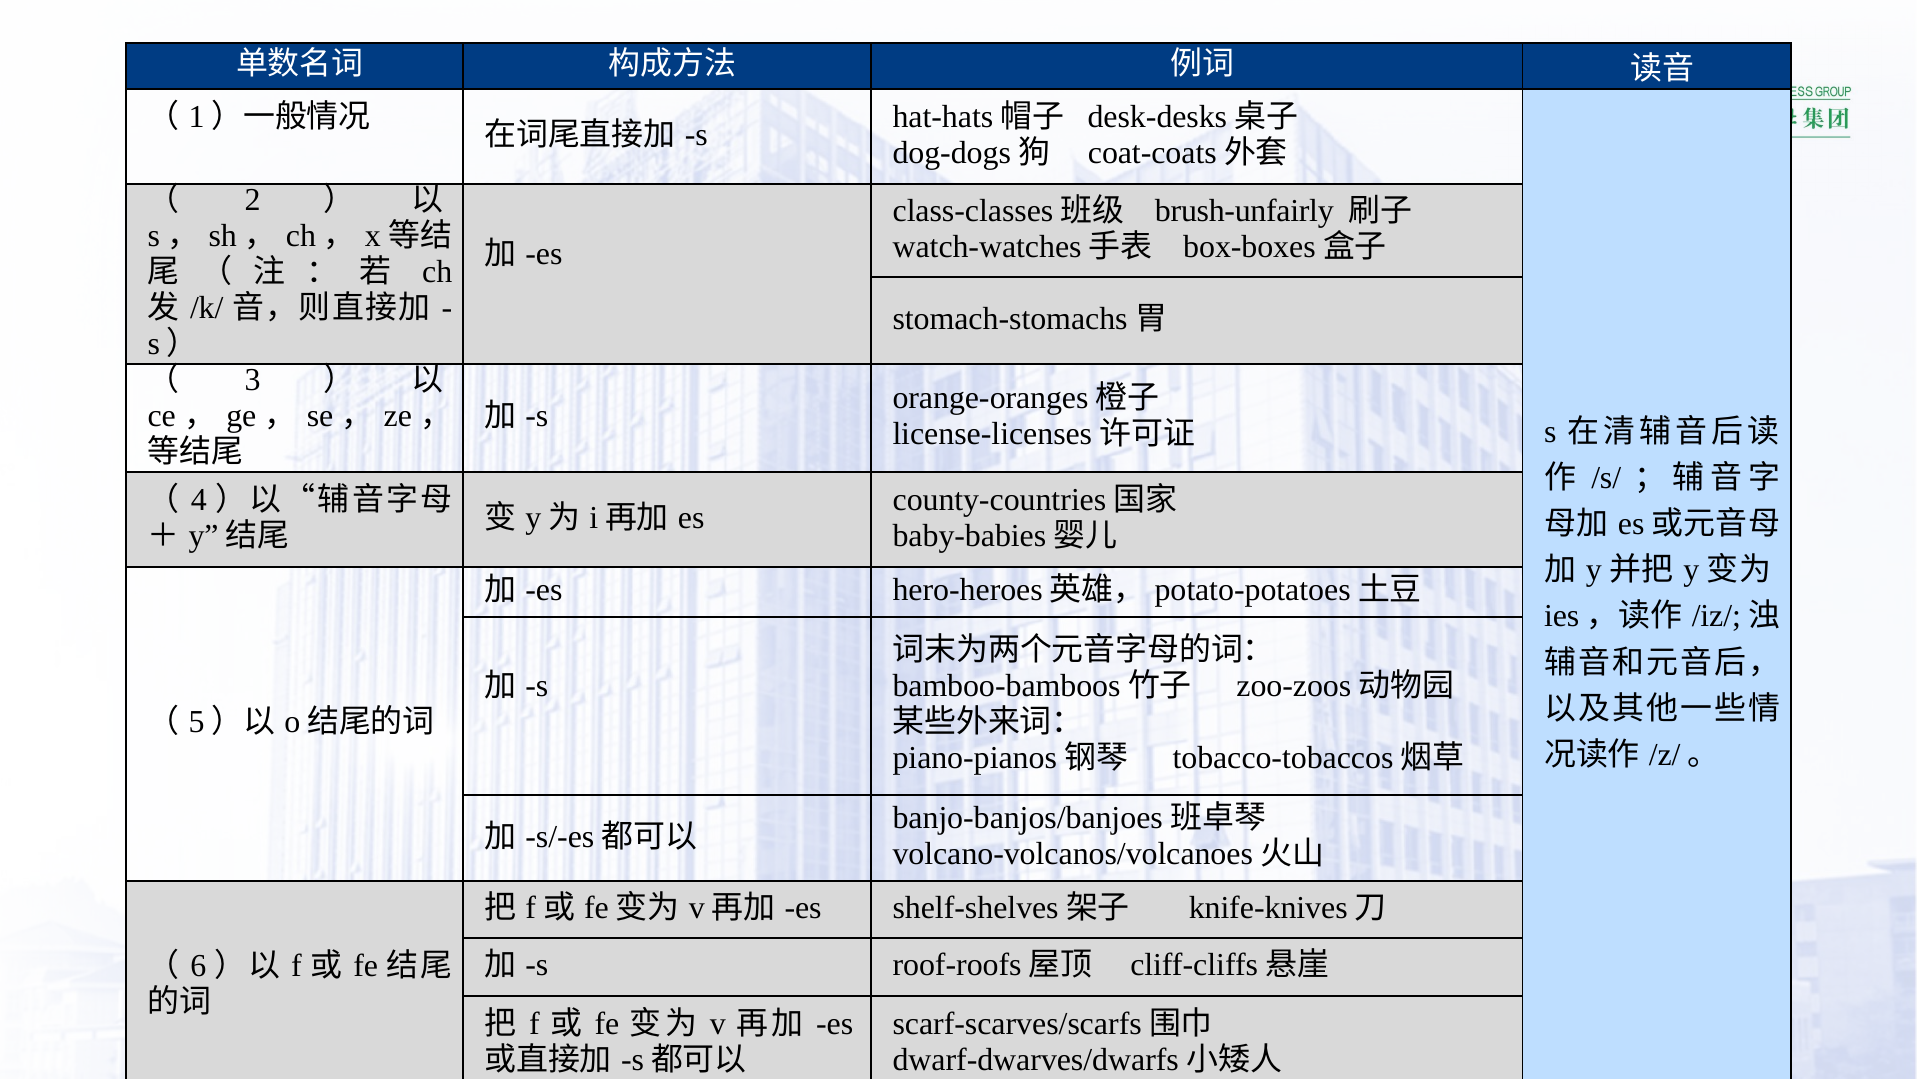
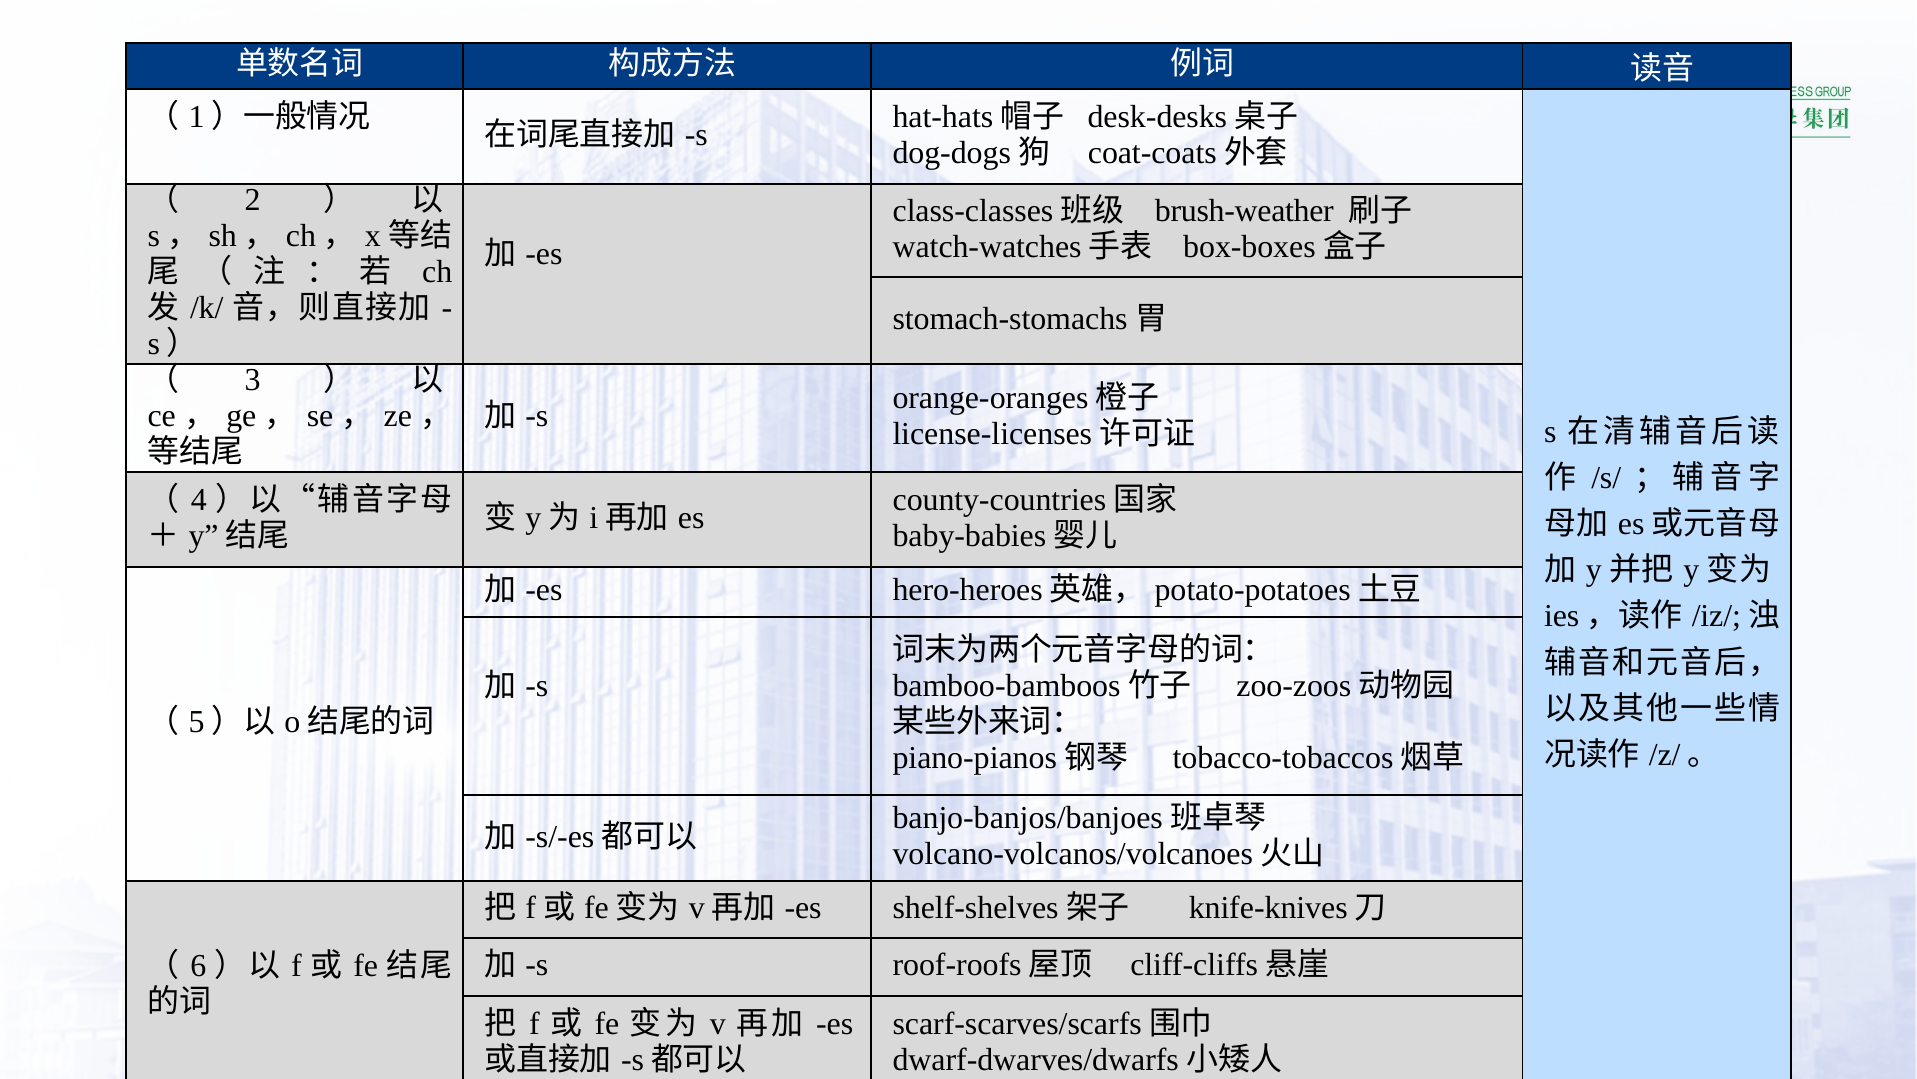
brush-unfairly: brush-unfairly -> brush-weather (1244, 211)
